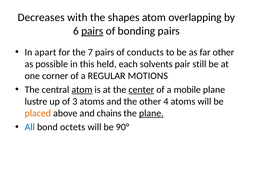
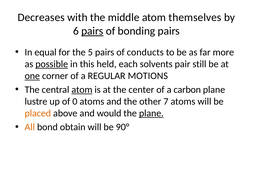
shapes: shapes -> middle (124, 17)
overlapping: overlapping -> themselves (195, 17)
apart: apart -> equal (45, 52)
7: 7 -> 5 (90, 52)
far other: other -> more (223, 52)
possible underline: none -> present (52, 64)
one underline: none -> present (32, 76)
center underline: present -> none (141, 90)
mobile: mobile -> carbon (187, 90)
3: 3 -> 0 (75, 101)
4: 4 -> 7 (166, 101)
chains: chains -> would (109, 113)
All colour: blue -> orange (30, 127)
octets: octets -> obtain (73, 127)
